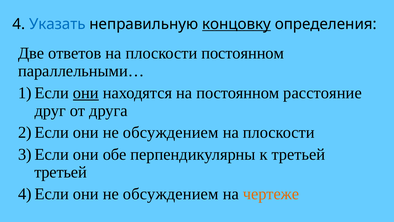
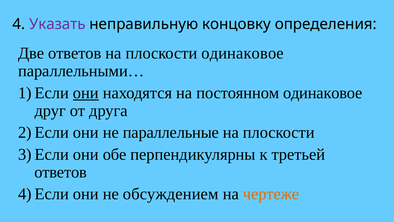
Указать colour: blue -> purple (57, 24)
концовку underline: present -> none (237, 24)
плоскости постоянном: постоянном -> одинаковое (243, 53)
постоянном расстояние: расстояние -> одинаковое (323, 93)
обсуждением: обсуждением -> параллельные (171, 132)
третьей: третьей -> ответов (61, 172)
